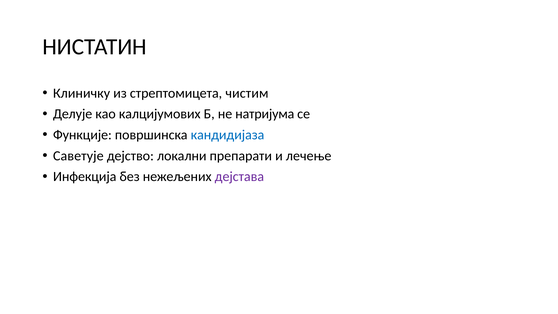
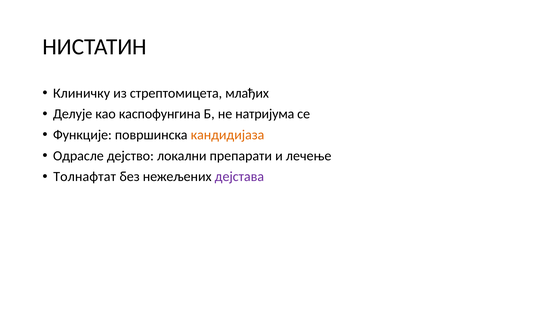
чистим: чистим -> млађих (247, 93)
калцијумових: калцијумових -> каспофунгина (160, 114)
кандидијаза colour: blue -> orange (227, 135)
Саветује: Саветује -> Одрасле (78, 156)
Инфекција: Инфекција -> Толнафтат (85, 177)
